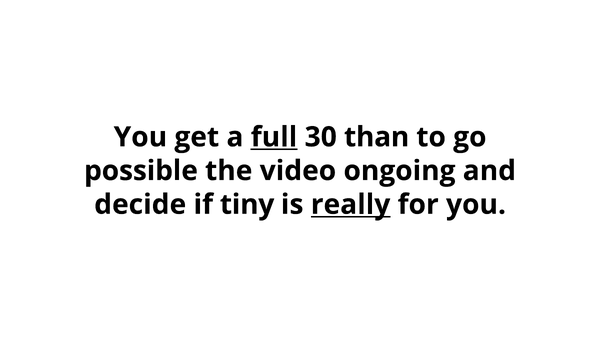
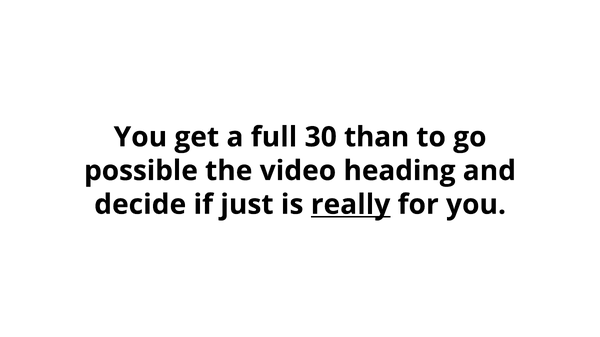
full underline: present -> none (274, 137)
ongoing: ongoing -> heading (400, 171)
tiny: tiny -> just (247, 205)
